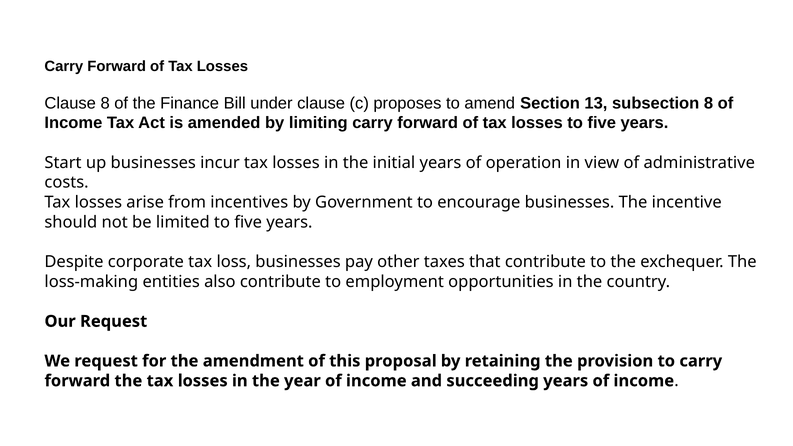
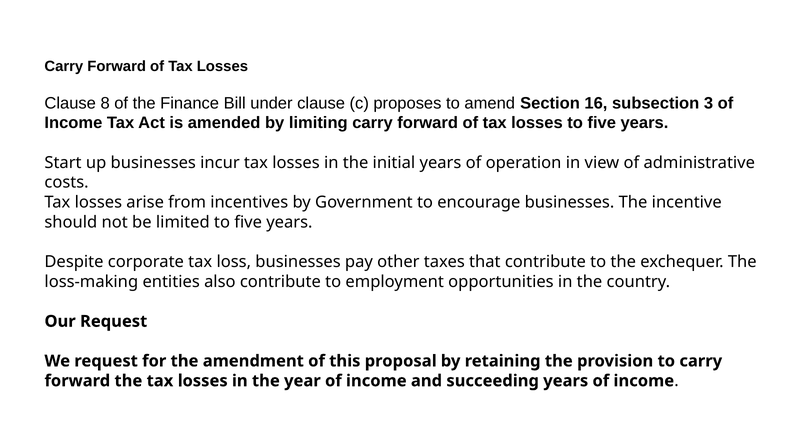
13: 13 -> 16 (596, 103)
subsection 8: 8 -> 3 (709, 103)
